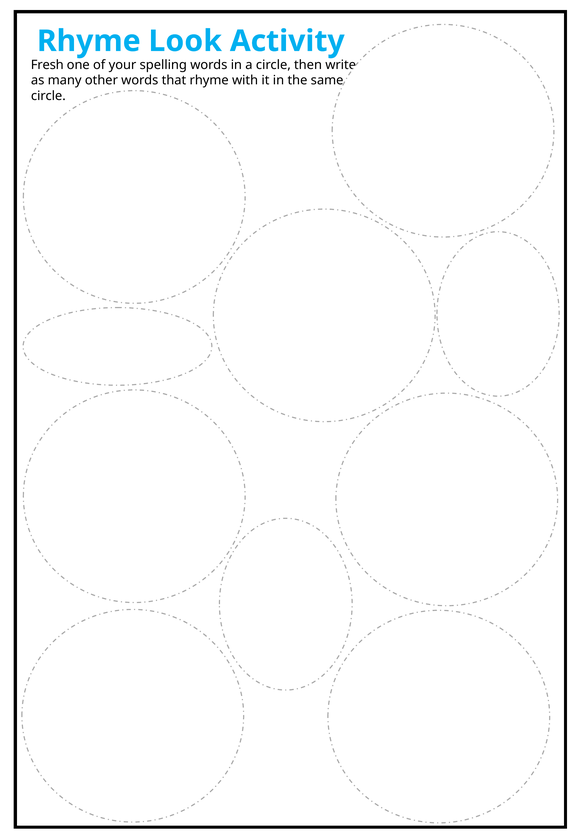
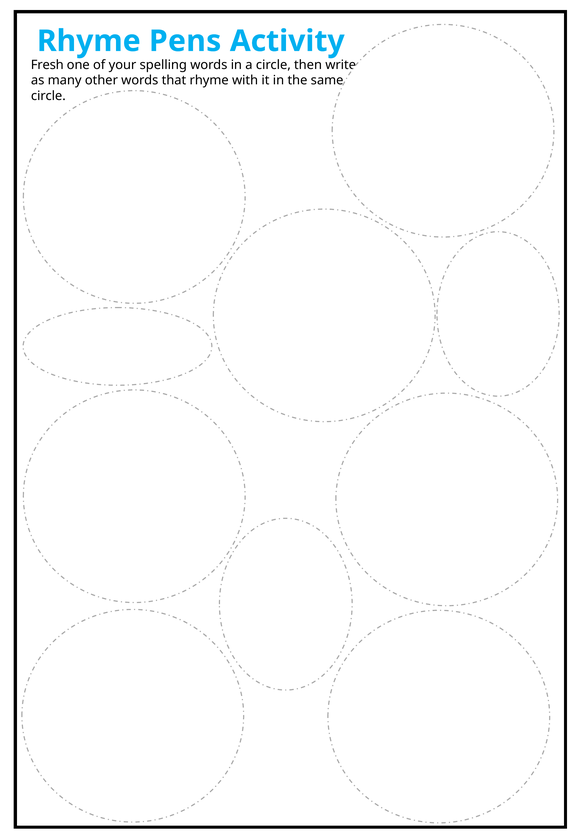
Look: Look -> Pens (185, 41)
